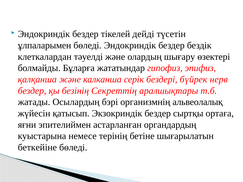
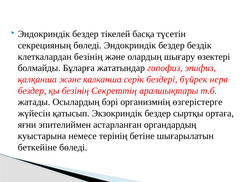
дейді: дейді -> басқа (143, 34)
ұлпаларымен: ұлпаларымен -> секрецияның (44, 45)
клеткалардан тәуелді: тәуелді -> безінің (88, 57)
альвеолалық: альвеолалық -> өзгерістерге (198, 102)
